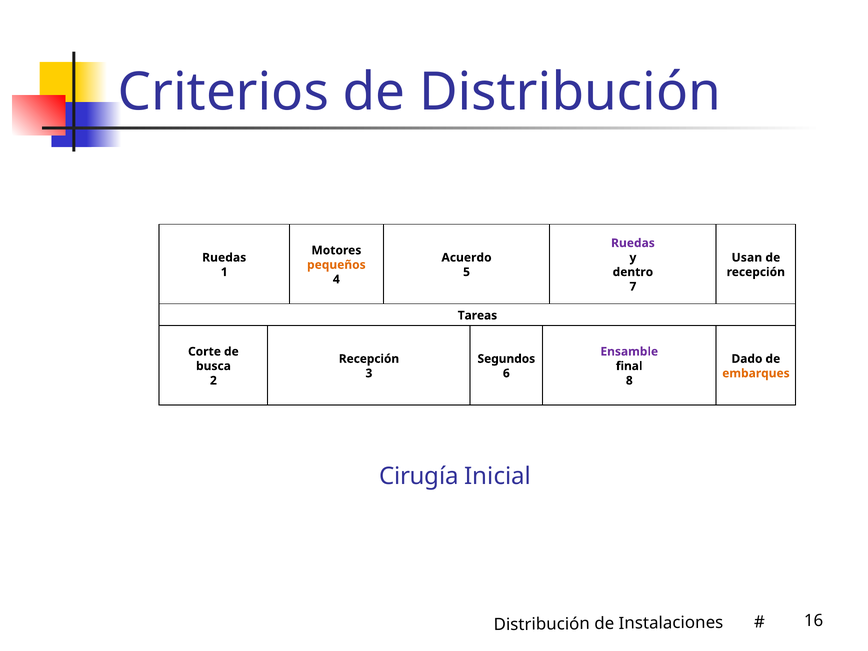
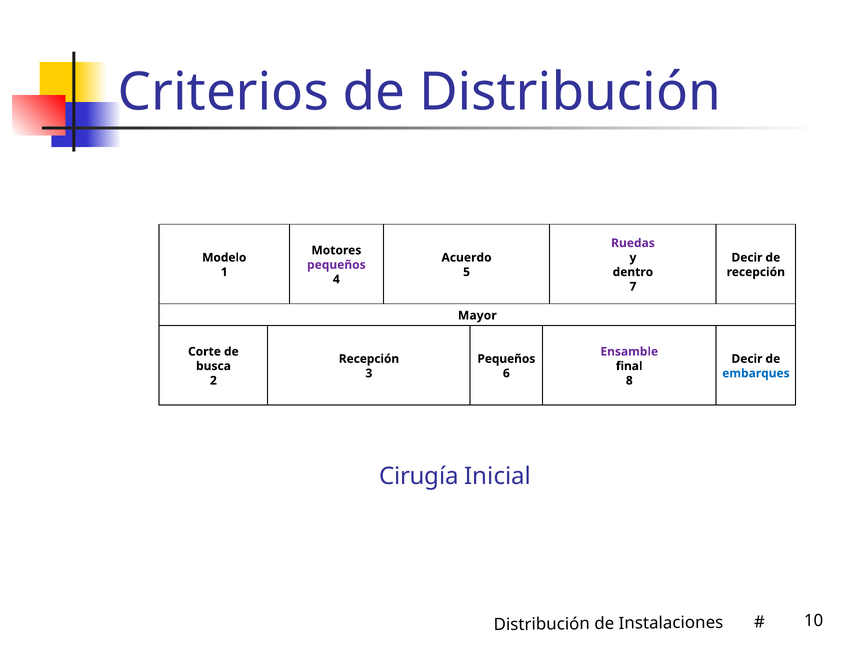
Ruedas: Ruedas -> Modelo (224, 258)
Usan: Usan -> Decir (747, 258)
pequeños colour: orange -> purple (336, 265)
Tareas: Tareas -> Mayor (477, 315)
Segundos: Segundos -> Pequeños (506, 359)
Dado: Dado -> Decir (747, 359)
embarques colour: orange -> blue (756, 373)
16: 16 -> 10 (814, 620)
